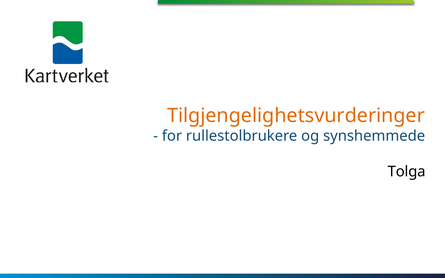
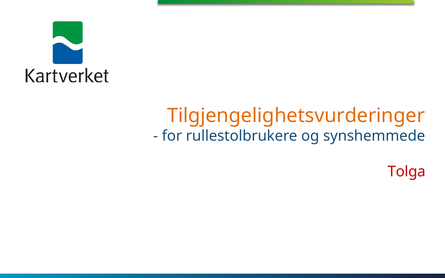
Tolga colour: black -> red (407, 172)
